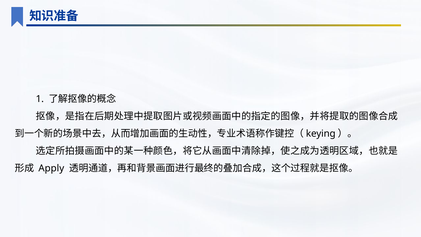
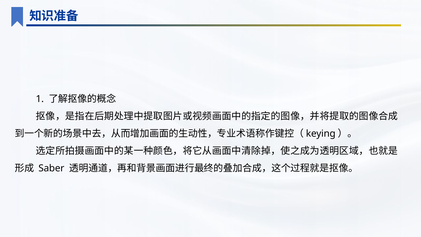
Apply: Apply -> Saber (51, 168)
